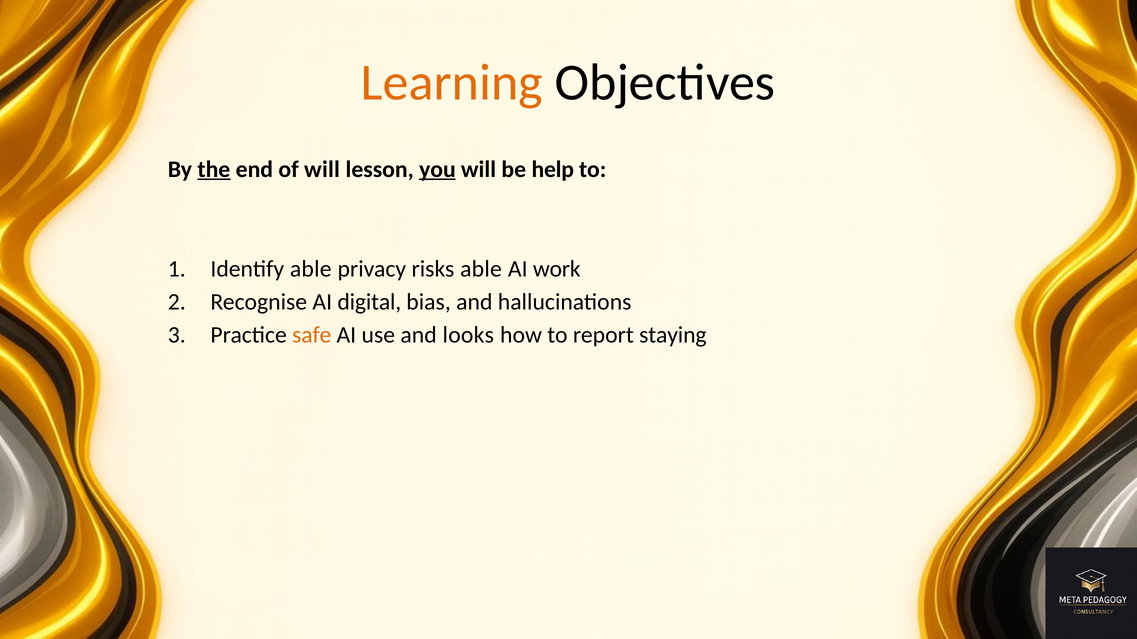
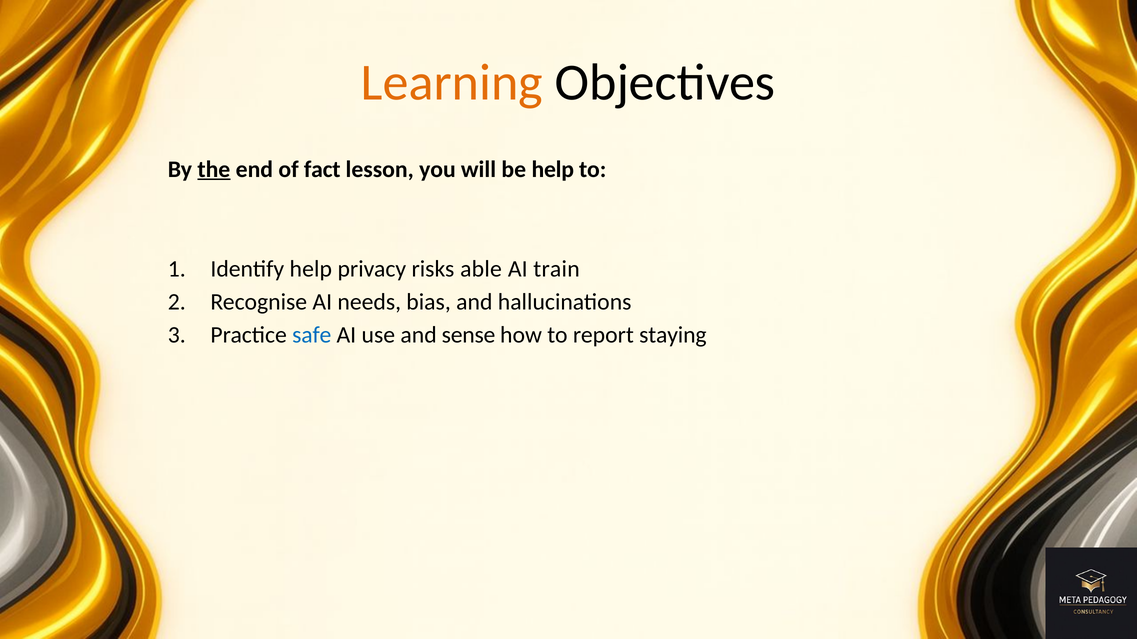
of will: will -> fact (322, 169)
you underline: present -> none (437, 169)
Identify able: able -> help (311, 269)
work: work -> train (557, 269)
digital: digital -> needs (369, 302)
safe colour: orange -> blue (312, 335)
looks: looks -> sense (469, 335)
